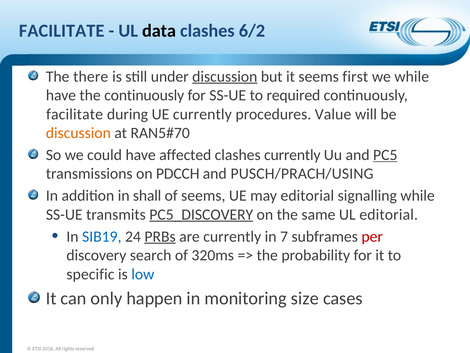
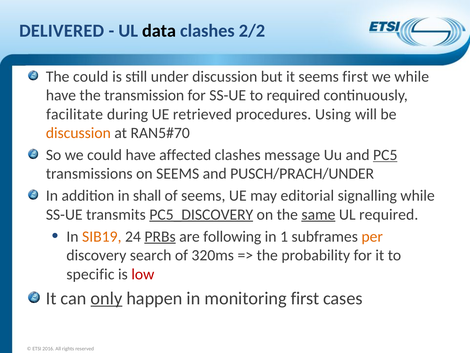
FACILITATE: FACILITATE -> DELIVERED (62, 31)
6/2: 6/2 -> 2/2 (252, 31)
The there: there -> could (91, 76)
discussion underline: present -> none (225, 76)
the continuously: continuously -> transmission (144, 95)
UE currently: currently -> retrieved (202, 114)
Value: Value -> Using (333, 114)
clashes currently: currently -> message (292, 155)
on PDCCH: PDCCH -> SEEMS (178, 174)
PUSCH/PRACH/USING: PUSCH/PRACH/USING -> PUSCH/PRACH/UNDER (302, 174)
same underline: none -> present (318, 214)
UL editorial: editorial -> required (389, 214)
SIB19 colour: blue -> orange (102, 236)
are currently: currently -> following (232, 236)
7: 7 -> 1 (284, 236)
per colour: red -> orange (372, 236)
low colour: blue -> red (143, 274)
only underline: none -> present (106, 298)
monitoring size: size -> first (305, 298)
